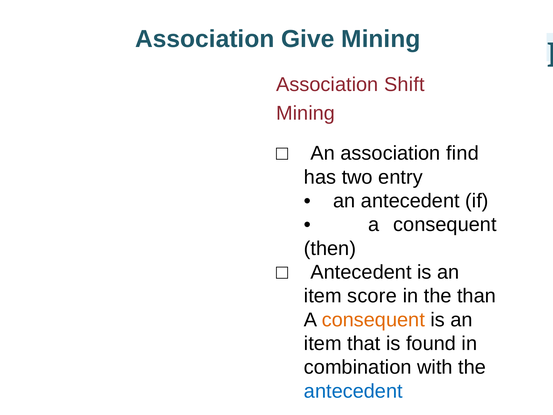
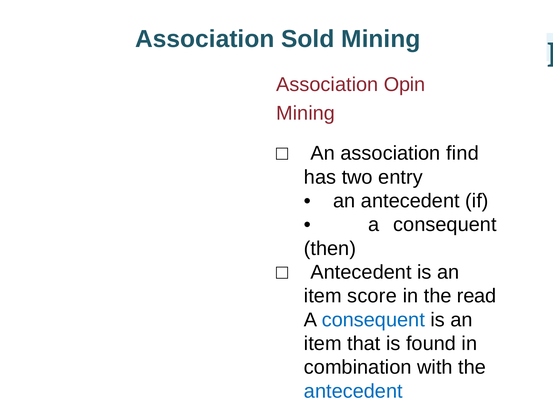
Give: Give -> Sold (308, 39)
Shift: Shift -> Opin (405, 85)
than: than -> read (477, 296)
consequent colour: orange -> blue (373, 320)
